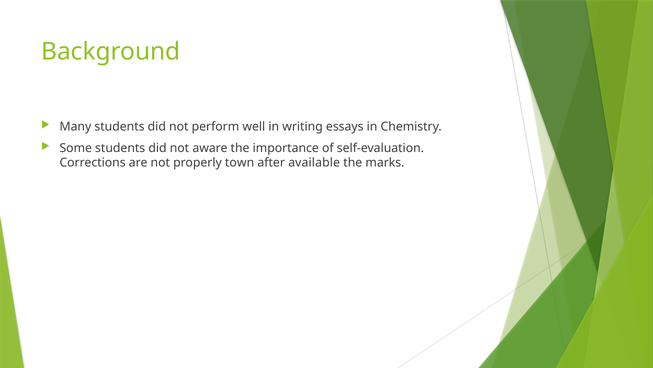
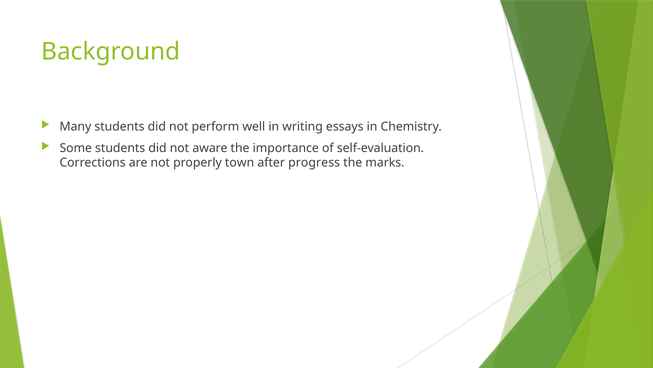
available: available -> progress (314, 163)
